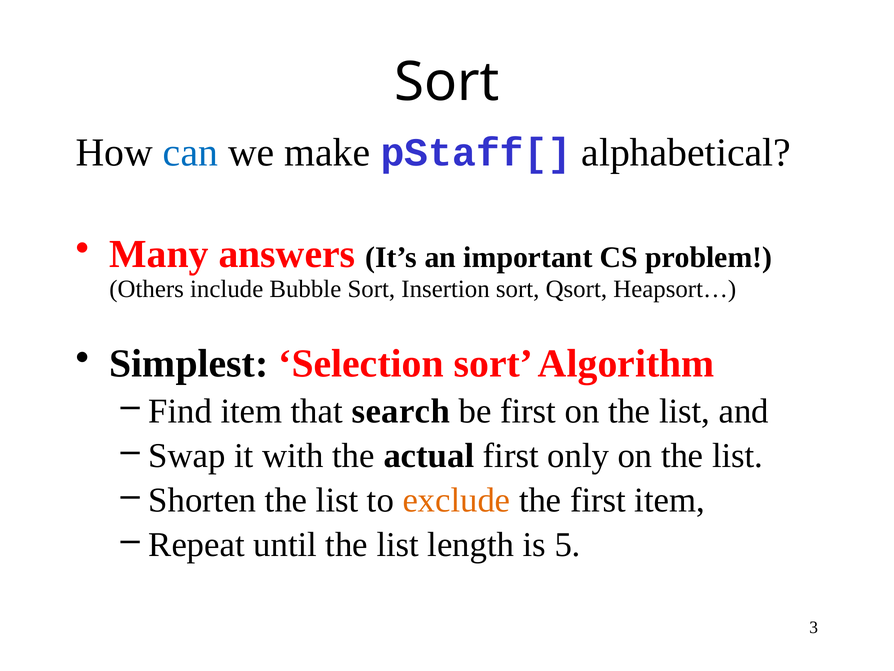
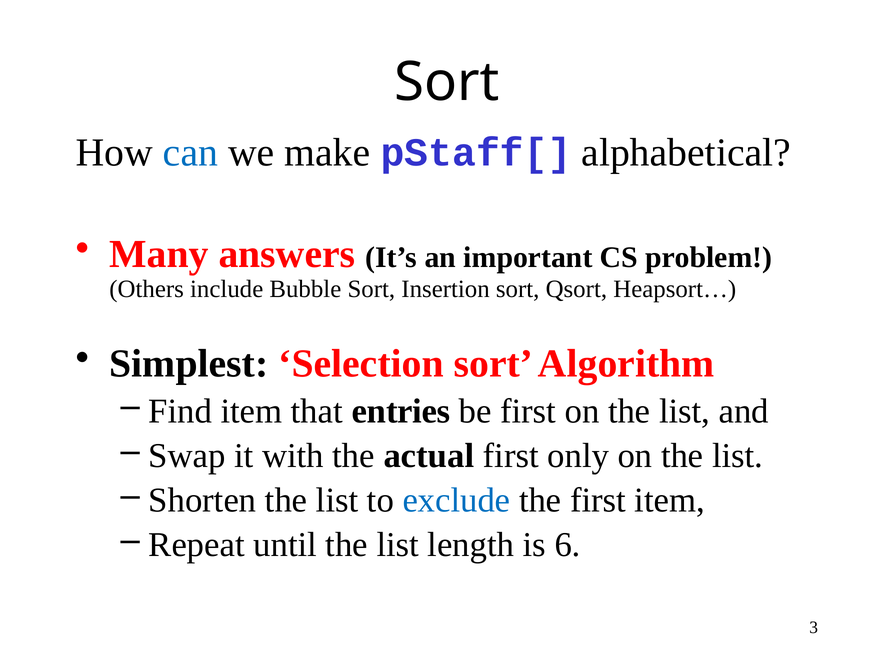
search: search -> entries (401, 411)
exclude colour: orange -> blue (456, 500)
5: 5 -> 6 (568, 544)
